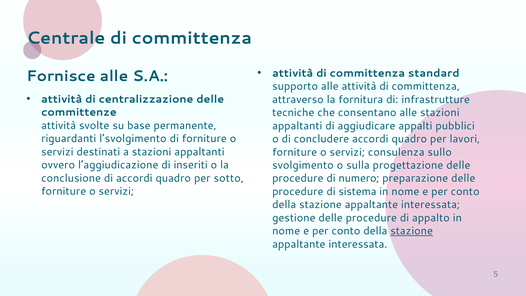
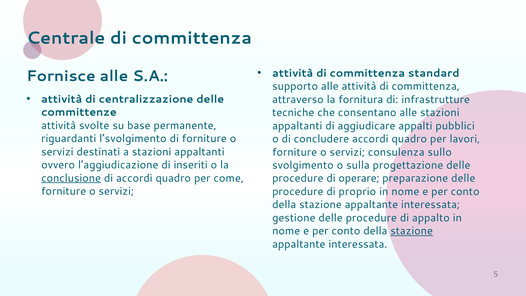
conclusione underline: none -> present (71, 178)
sotto: sotto -> come (229, 178)
numero: numero -> operare (359, 178)
sistema: sistema -> proprio (357, 191)
